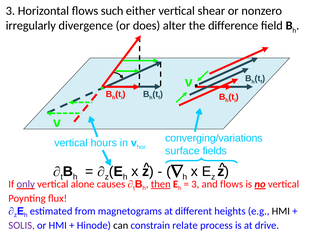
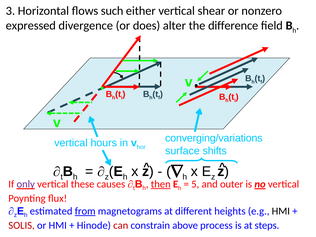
irregularly: irregularly -> expressed (31, 26)
fields: fields -> shifts (215, 151)
alone: alone -> these (83, 184)
3: 3 -> 5 (195, 184)
and flows: flows -> outer (232, 184)
from underline: none -> present (85, 211)
SOLIS colour: purple -> red (22, 226)
can colour: black -> red (121, 226)
relate: relate -> above (185, 226)
drive: drive -> steps (267, 226)
